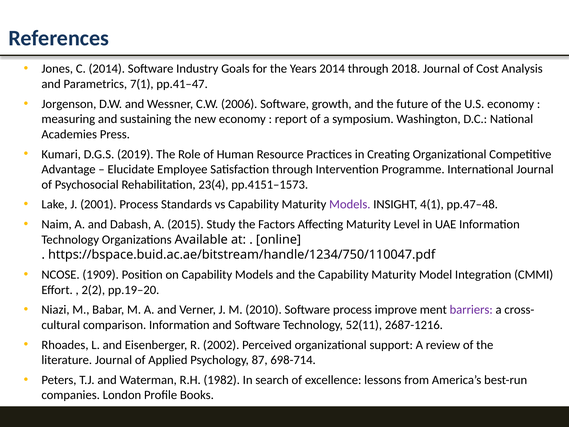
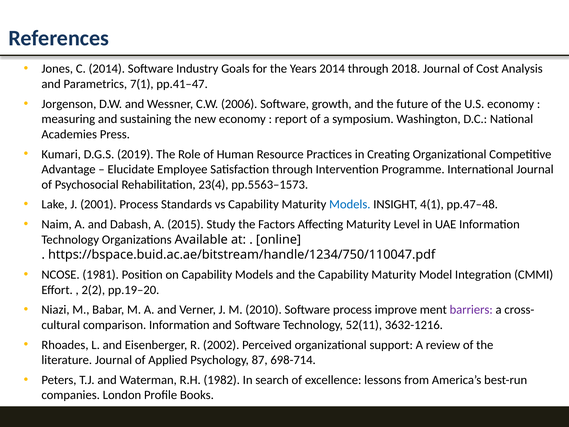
pp.4151–1573: pp.4151–1573 -> pp.5563–1573 (270, 184)
Models colour: purple -> blue (350, 204)
1909: 1909 -> 1981 (101, 275)
2687-1216: 2687-1216 -> 3632-1216 (414, 325)
